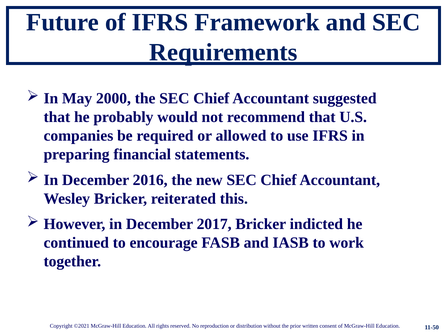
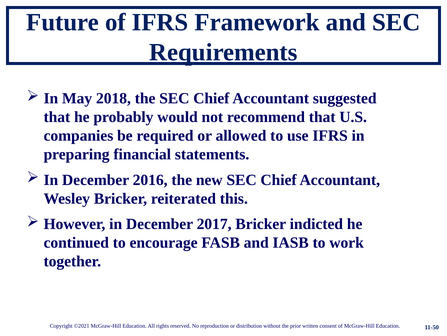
2000: 2000 -> 2018 (113, 98)
